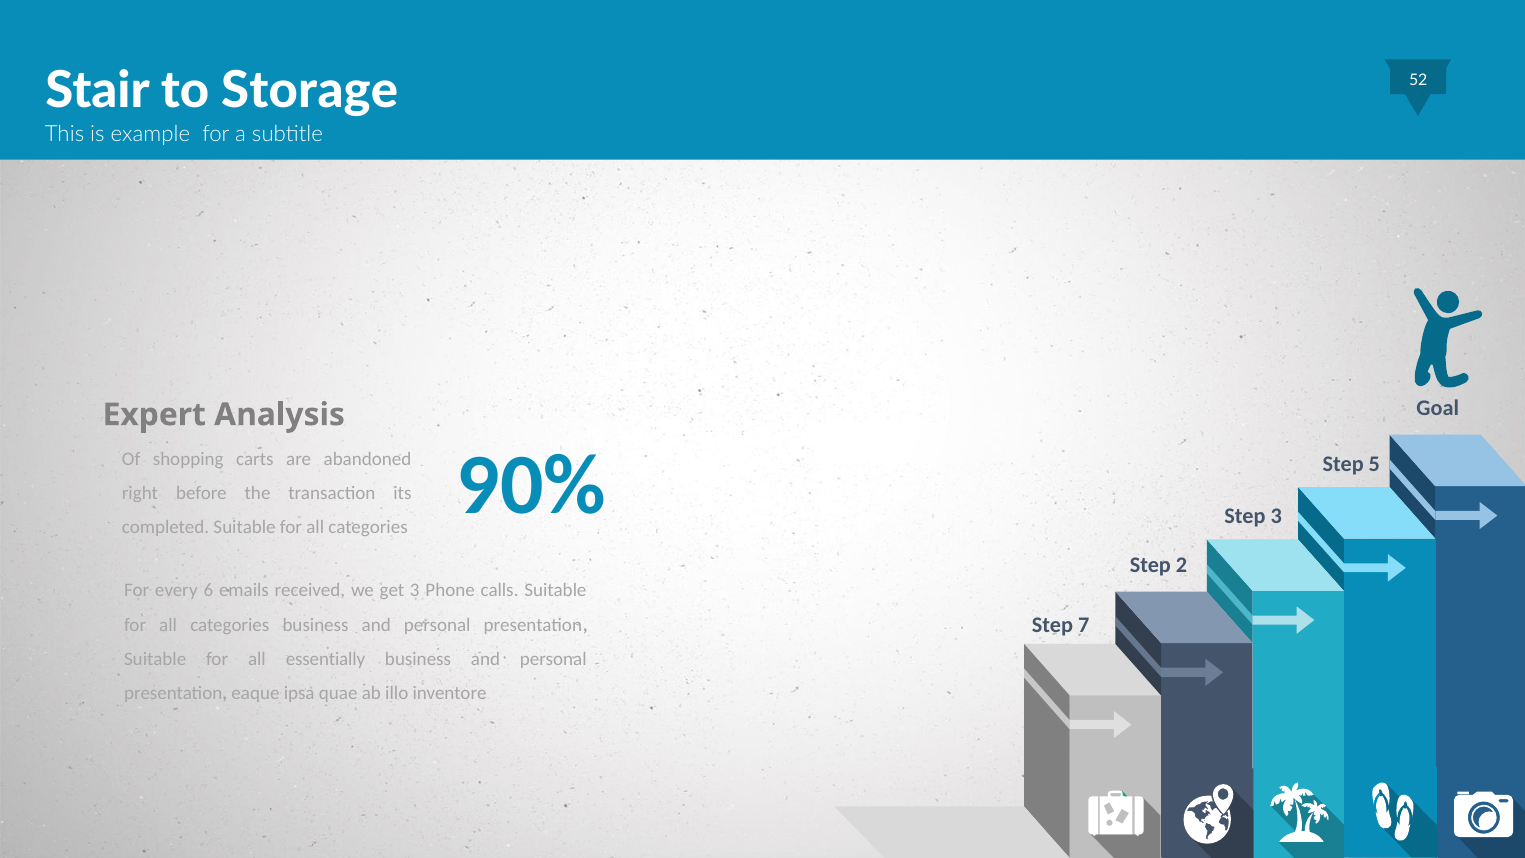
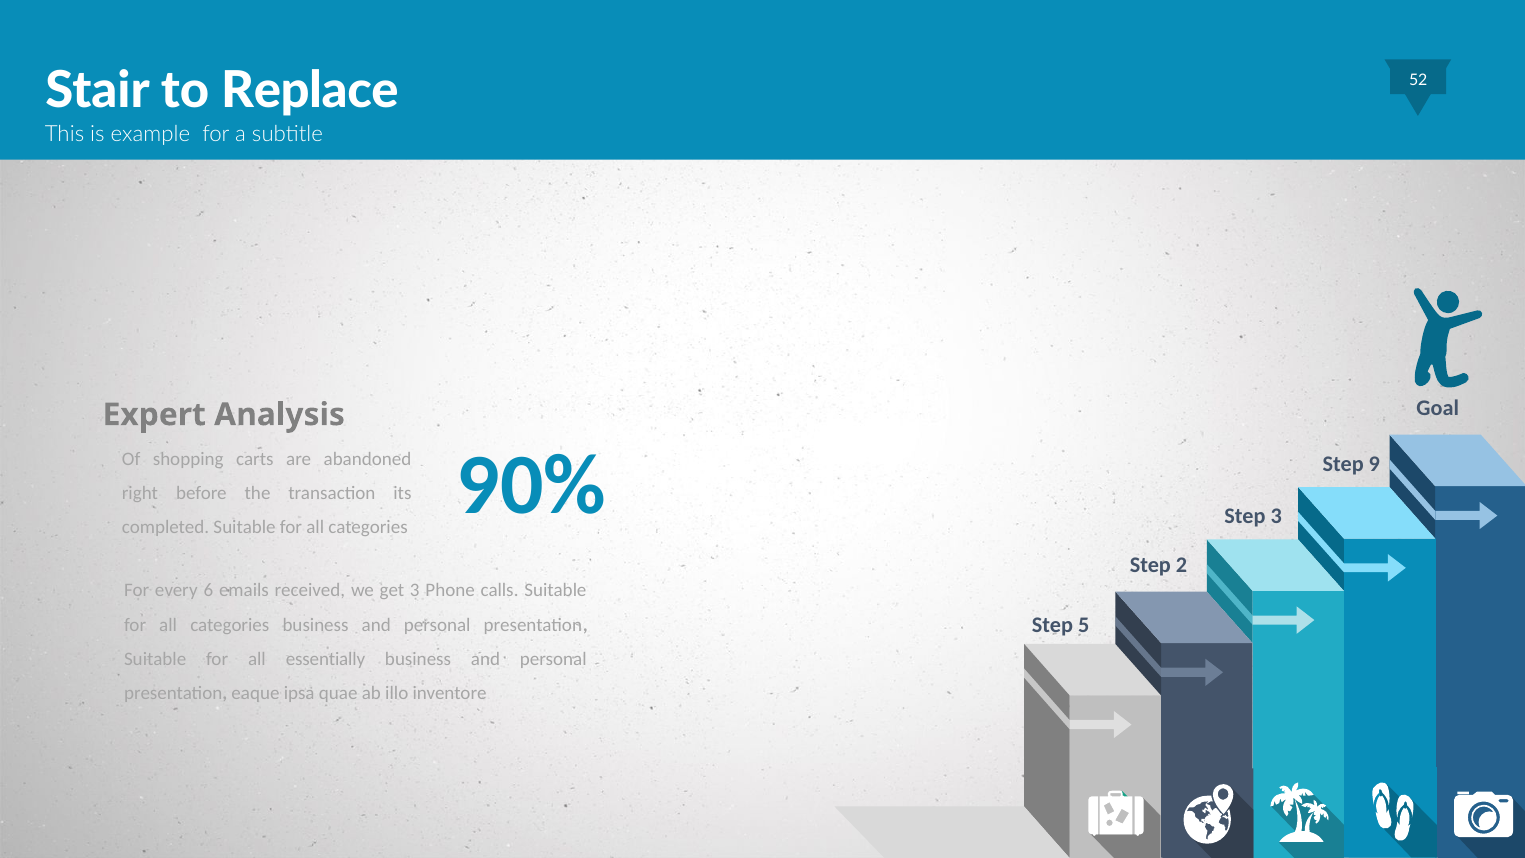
Storage: Storage -> Replace (310, 91)
5: 5 -> 9 (1374, 464)
7: 7 -> 5 (1084, 625)
